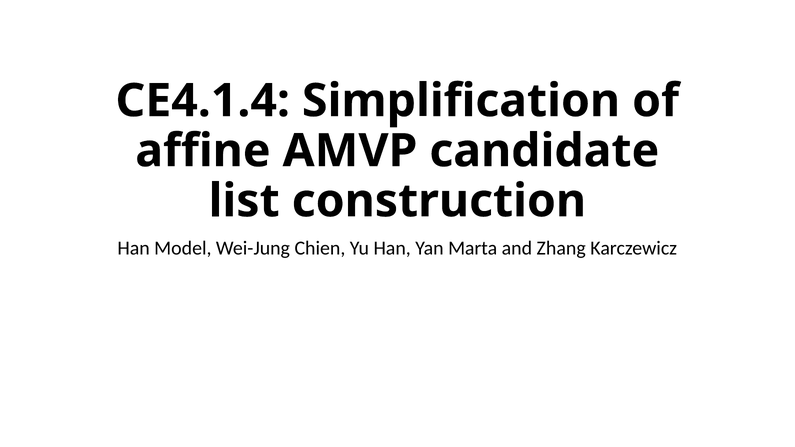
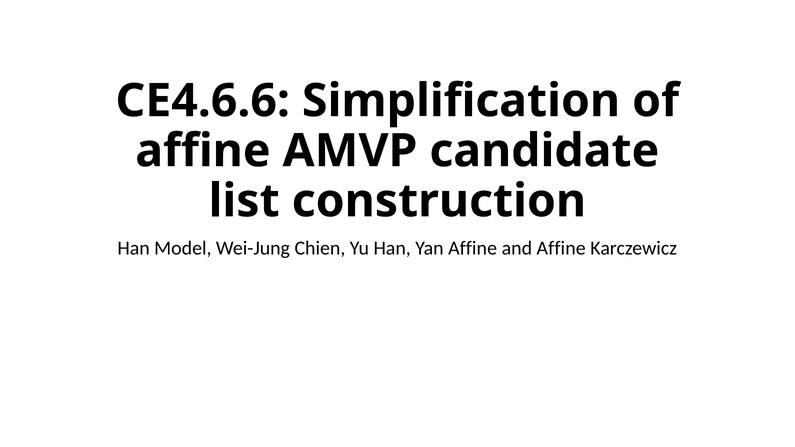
CE4.1.4: CE4.1.4 -> CE4.6.6 (203, 101)
Yan Marta: Marta -> Affine (473, 248)
and Zhang: Zhang -> Affine (561, 248)
